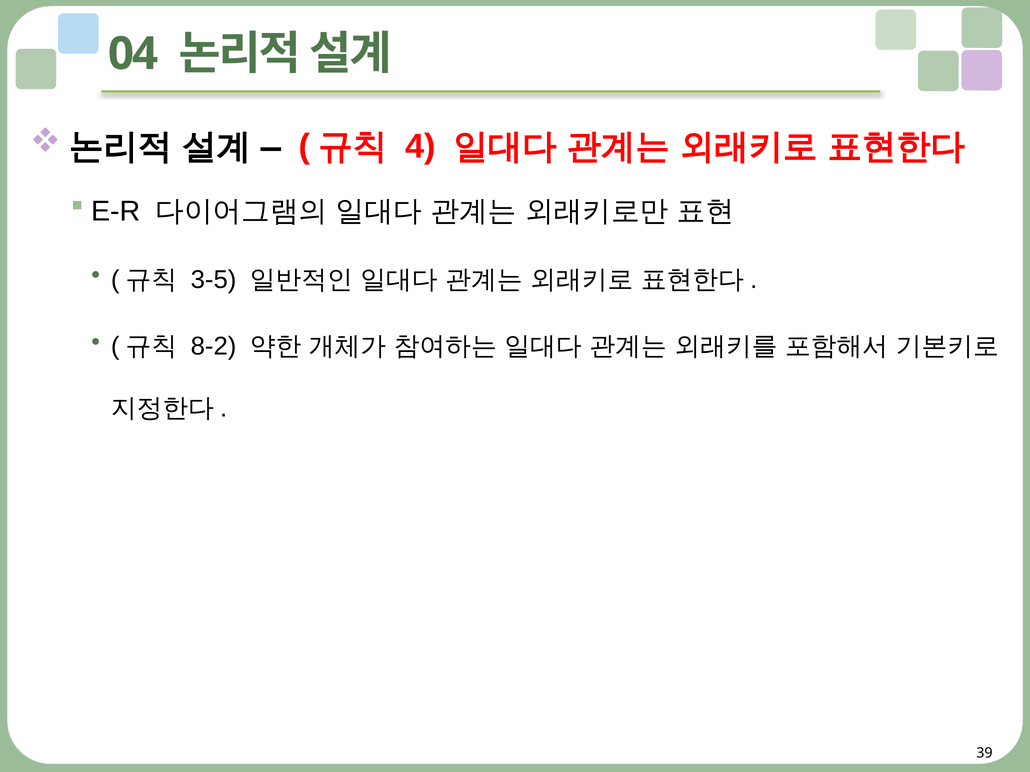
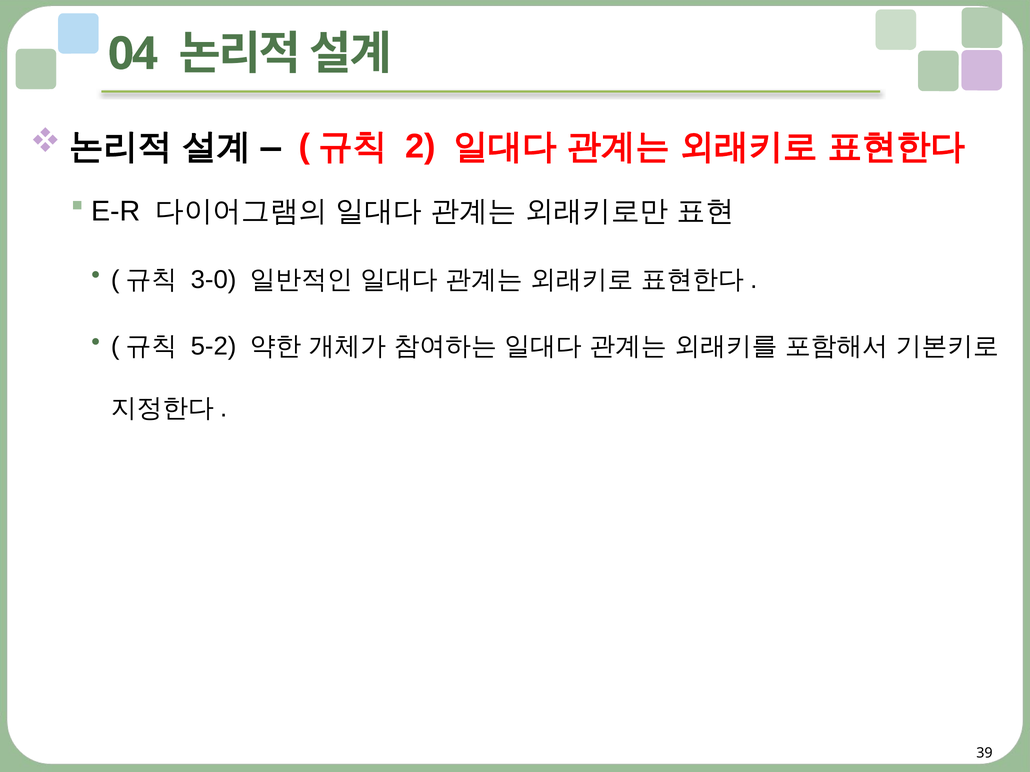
4: 4 -> 2 (421, 147)
3-5: 3-5 -> 3-0 (214, 280)
8-2: 8-2 -> 5-2 (214, 347)
